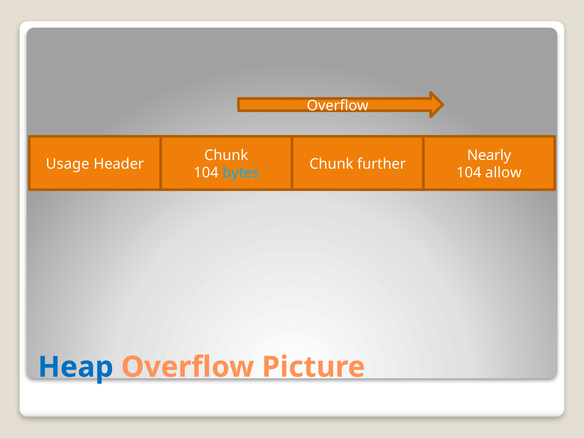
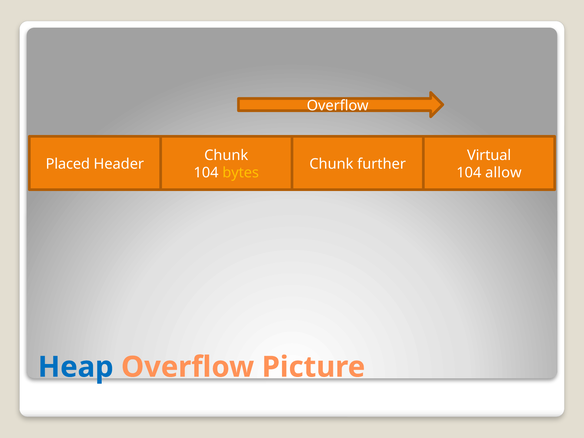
Nearly: Nearly -> Virtual (489, 155)
Usage: Usage -> Placed (68, 164)
bytes colour: light blue -> yellow (241, 173)
